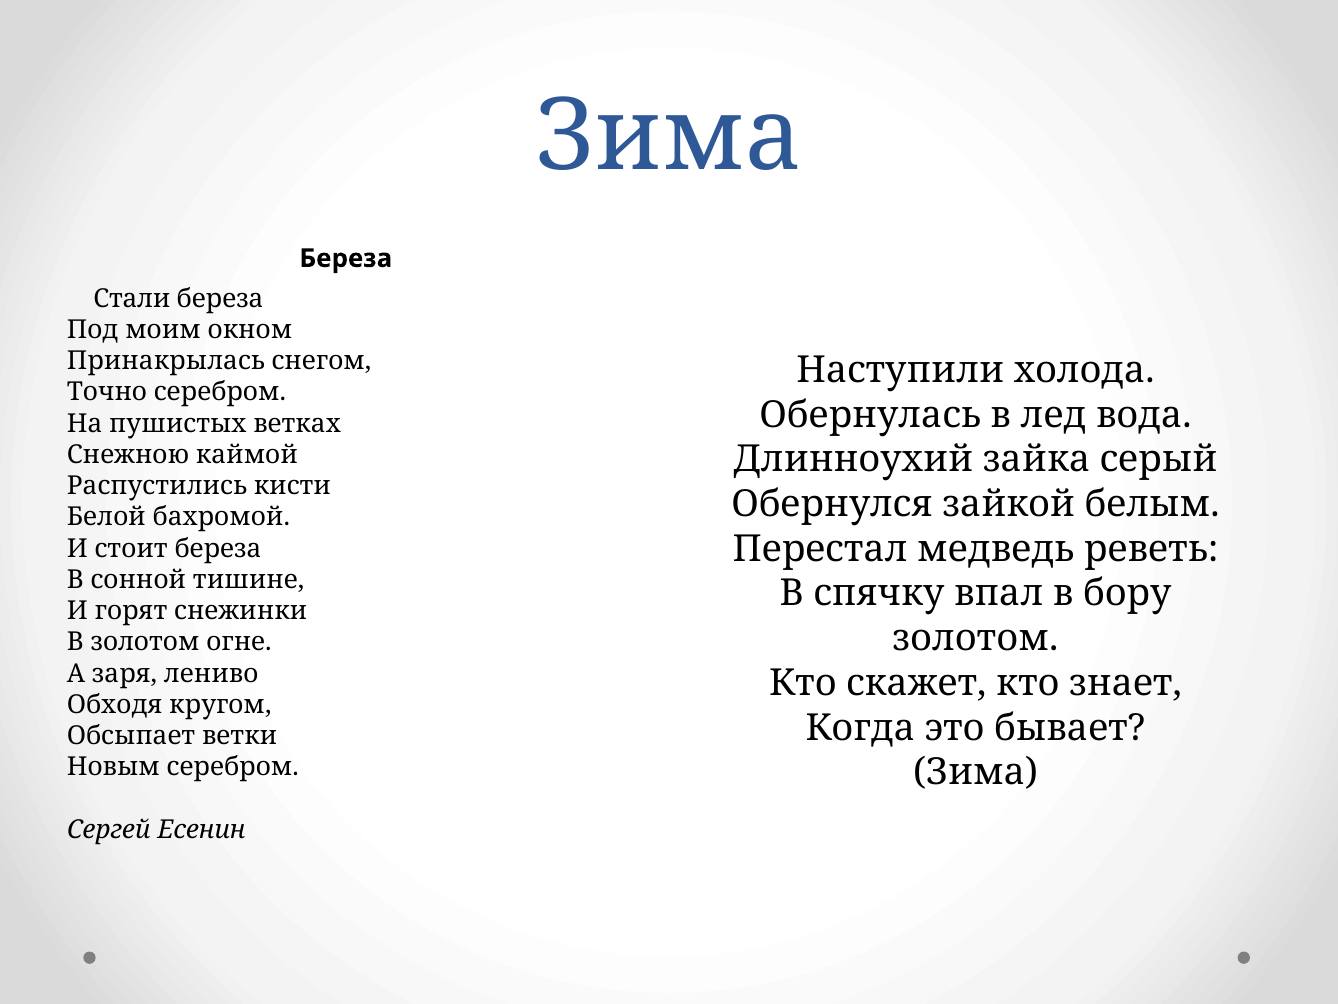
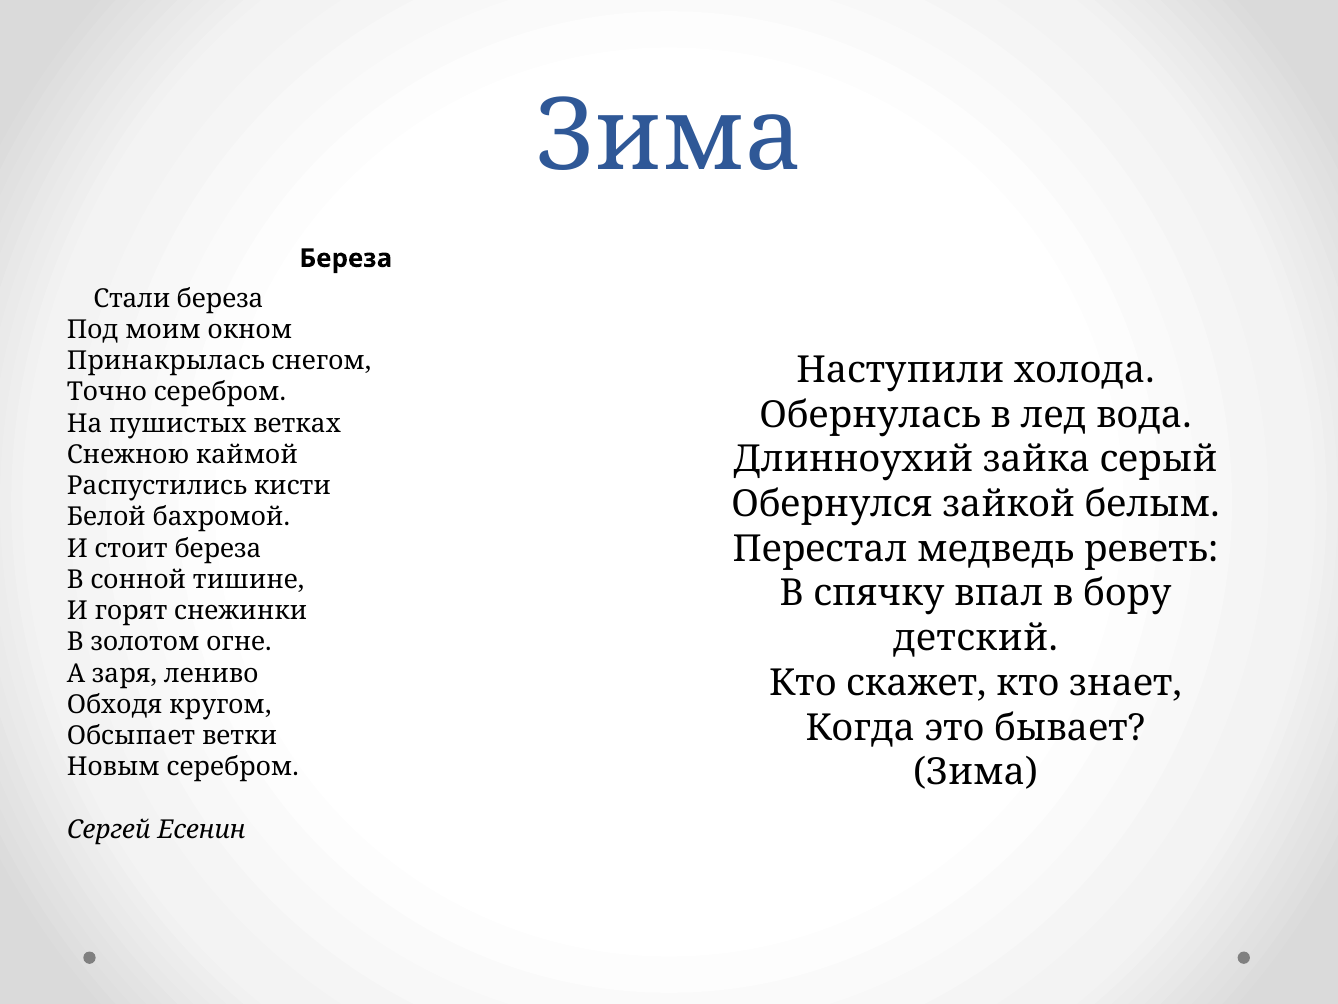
золотом: золотом -> детский (975, 638)
